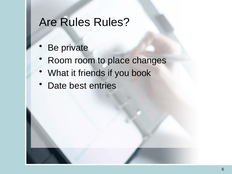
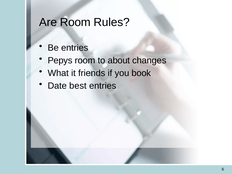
Are Rules: Rules -> Room (75, 22)
Be private: private -> entries (75, 48)
Room: Room -> Pepys (60, 60)
place: place -> about (119, 60)
